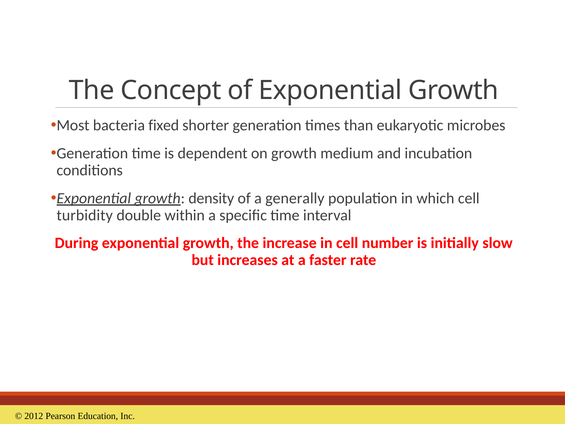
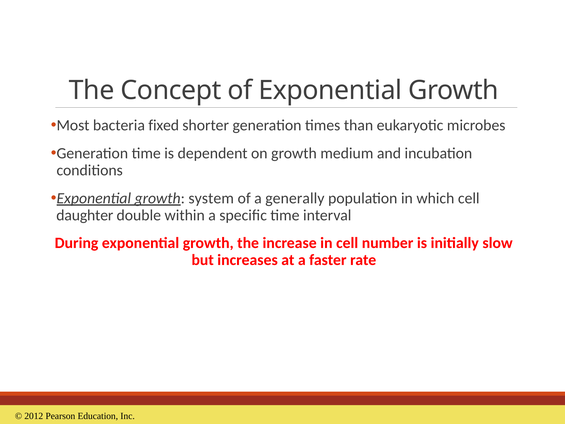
density: density -> system (211, 198)
turbidity: turbidity -> daughter (85, 215)
